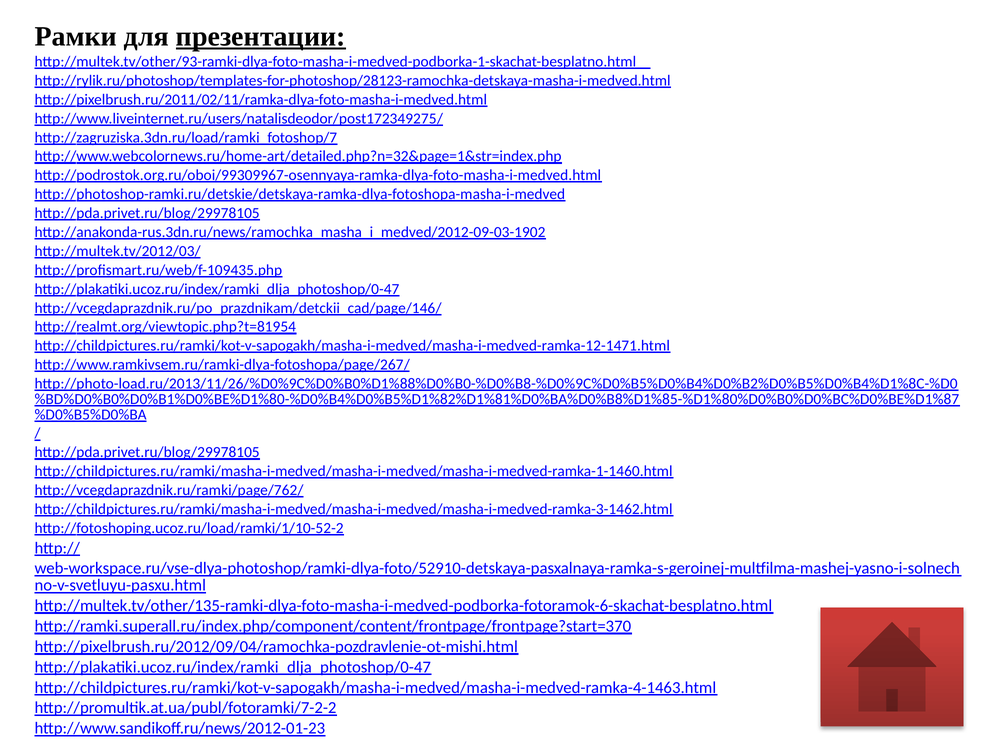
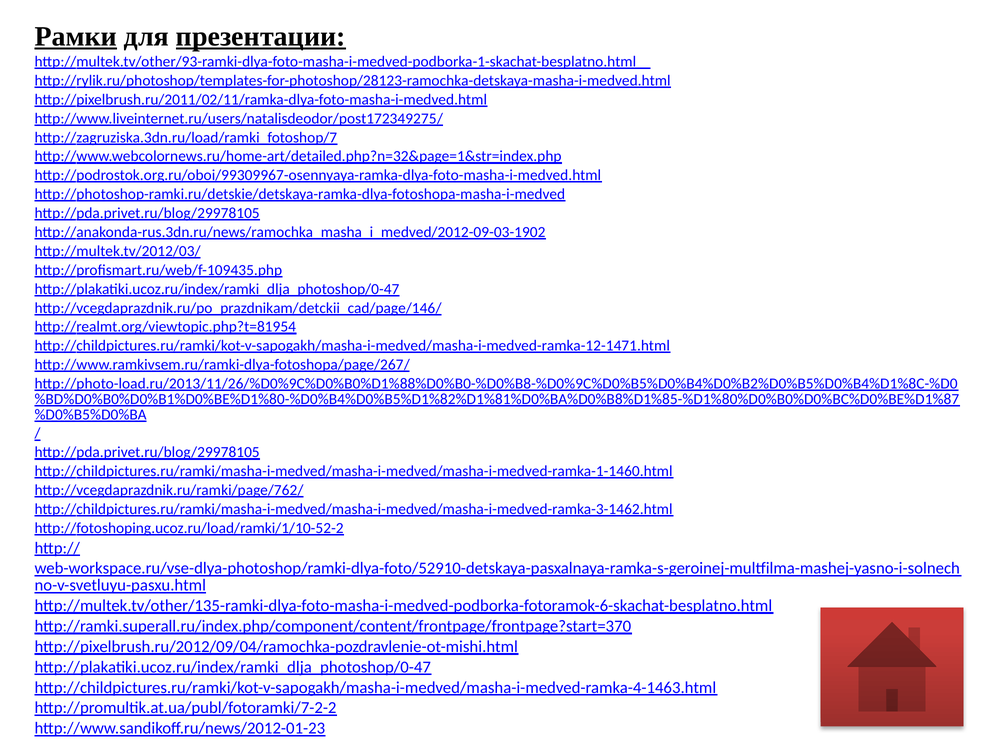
Рамки underline: none -> present (76, 37)
